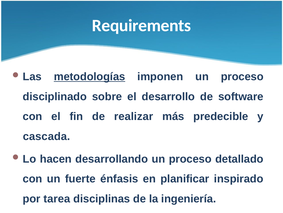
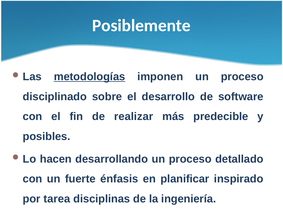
Requirements: Requirements -> Posiblemente (141, 26)
cascada: cascada -> posibles (47, 136)
